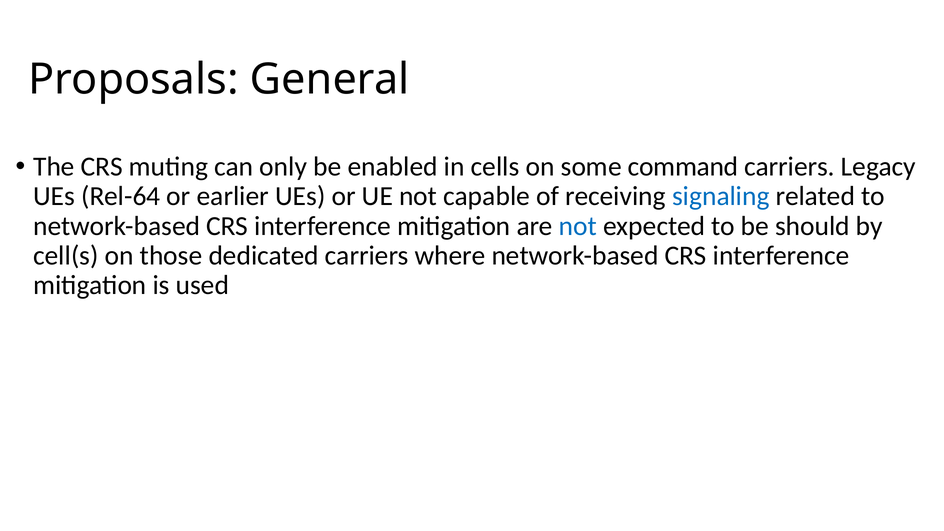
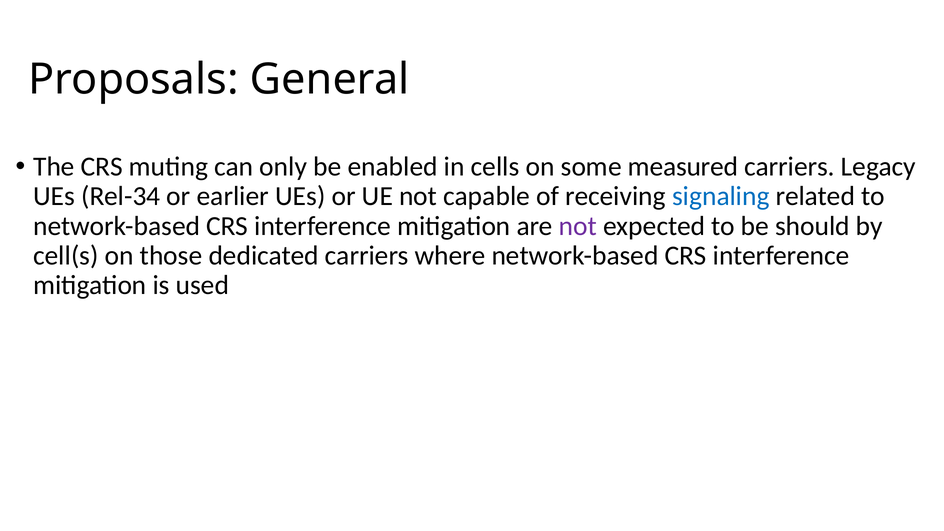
command: command -> measured (683, 167)
Rel-64: Rel-64 -> Rel-34 (121, 196)
not colour: blue -> purple (578, 226)
